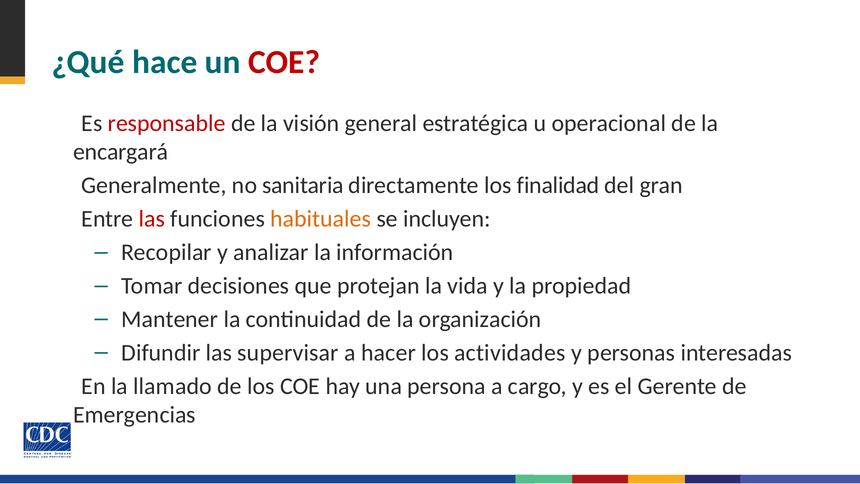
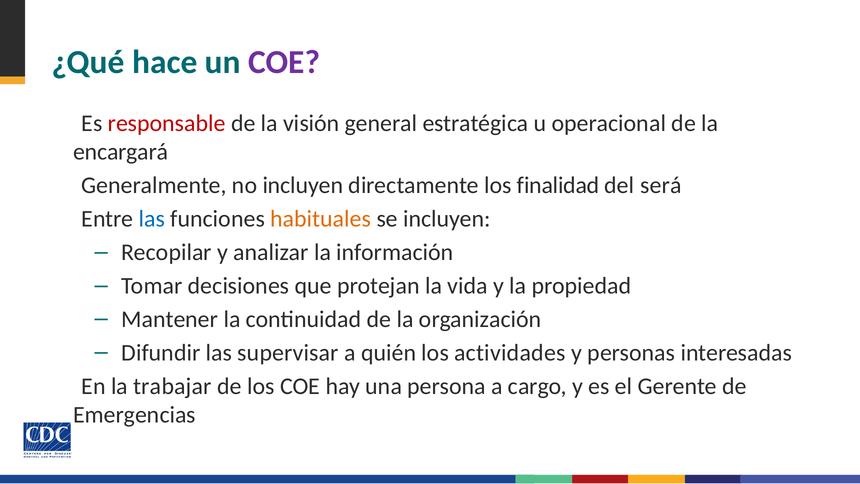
COE colour: red -> purple (284, 62)
no sanitaria: sanitaria -> incluyen (303, 185)
gran: gran -> será (661, 185)
las colour: red -> blue (152, 219)
hacer: hacer -> quién (389, 353)
llamado: llamado -> trabajar (173, 386)
